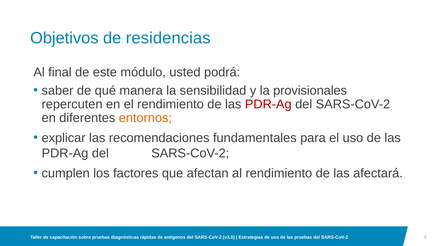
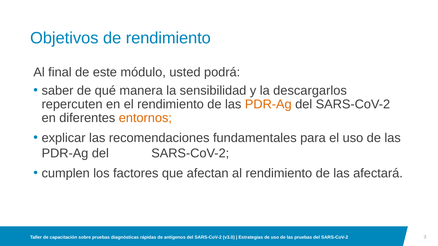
de residencias: residencias -> rendimiento (168, 38)
provisionales: provisionales -> descargarlos (310, 91)
PDR-Ag colour: red -> orange (268, 104)
